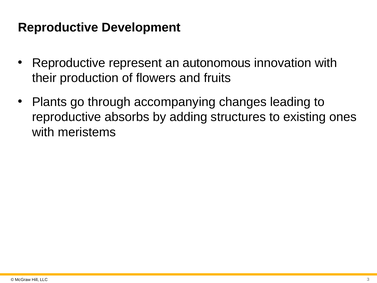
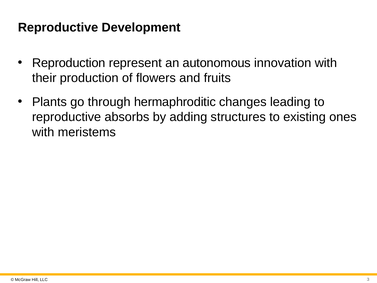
Reproductive: Reproductive -> Reproduction (69, 63)
accompanying: accompanying -> hermaphroditic (175, 102)
